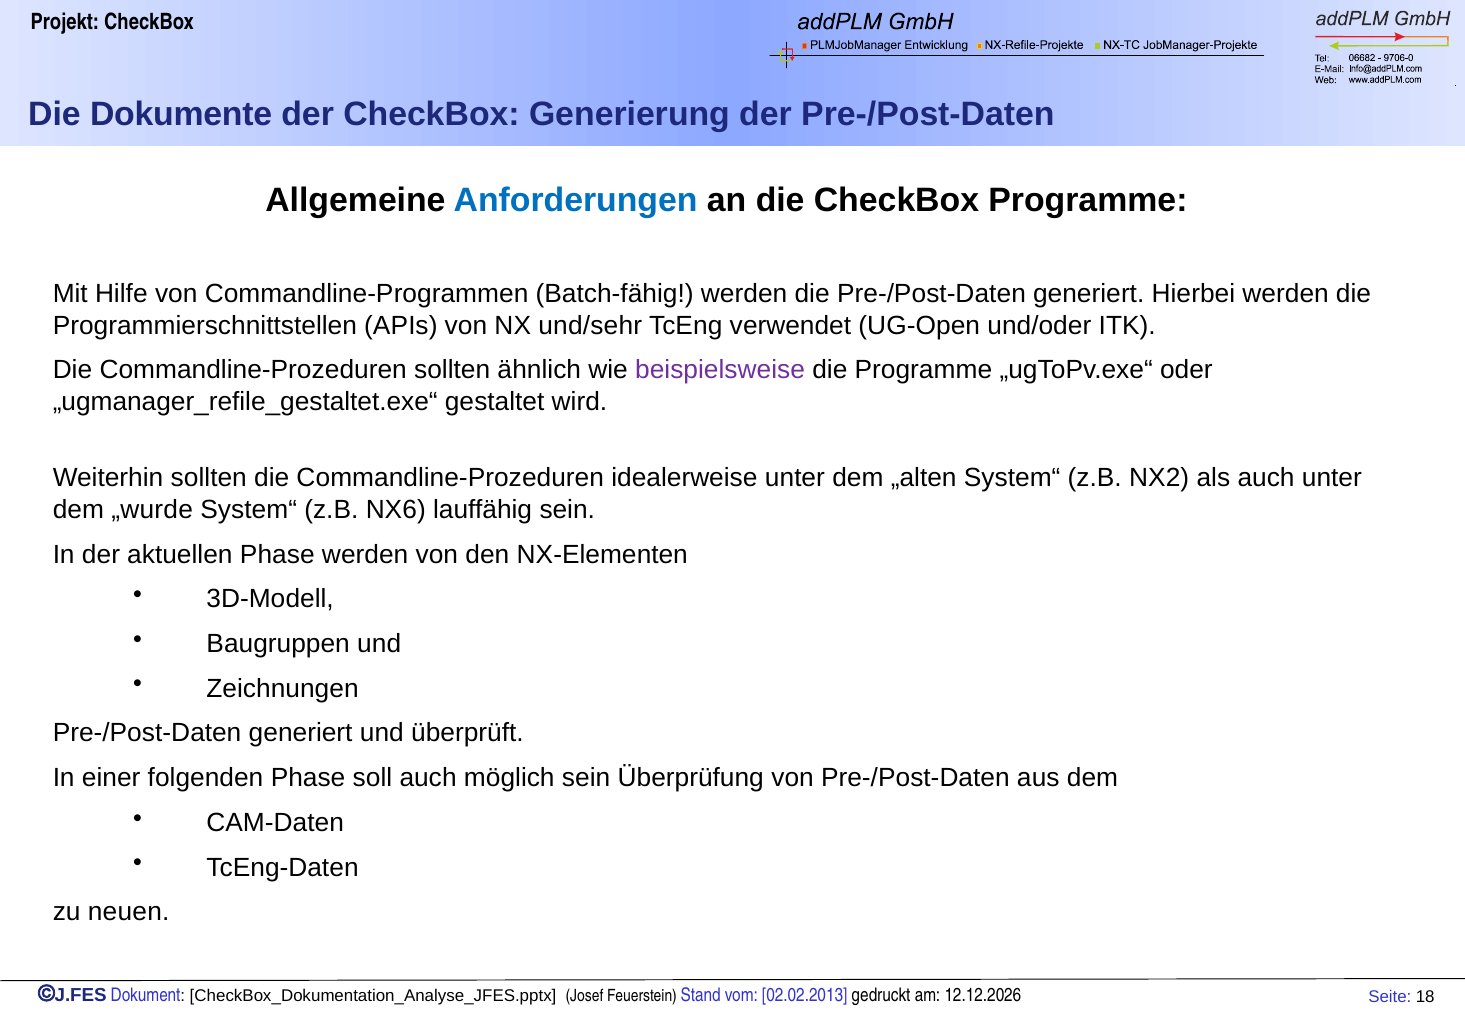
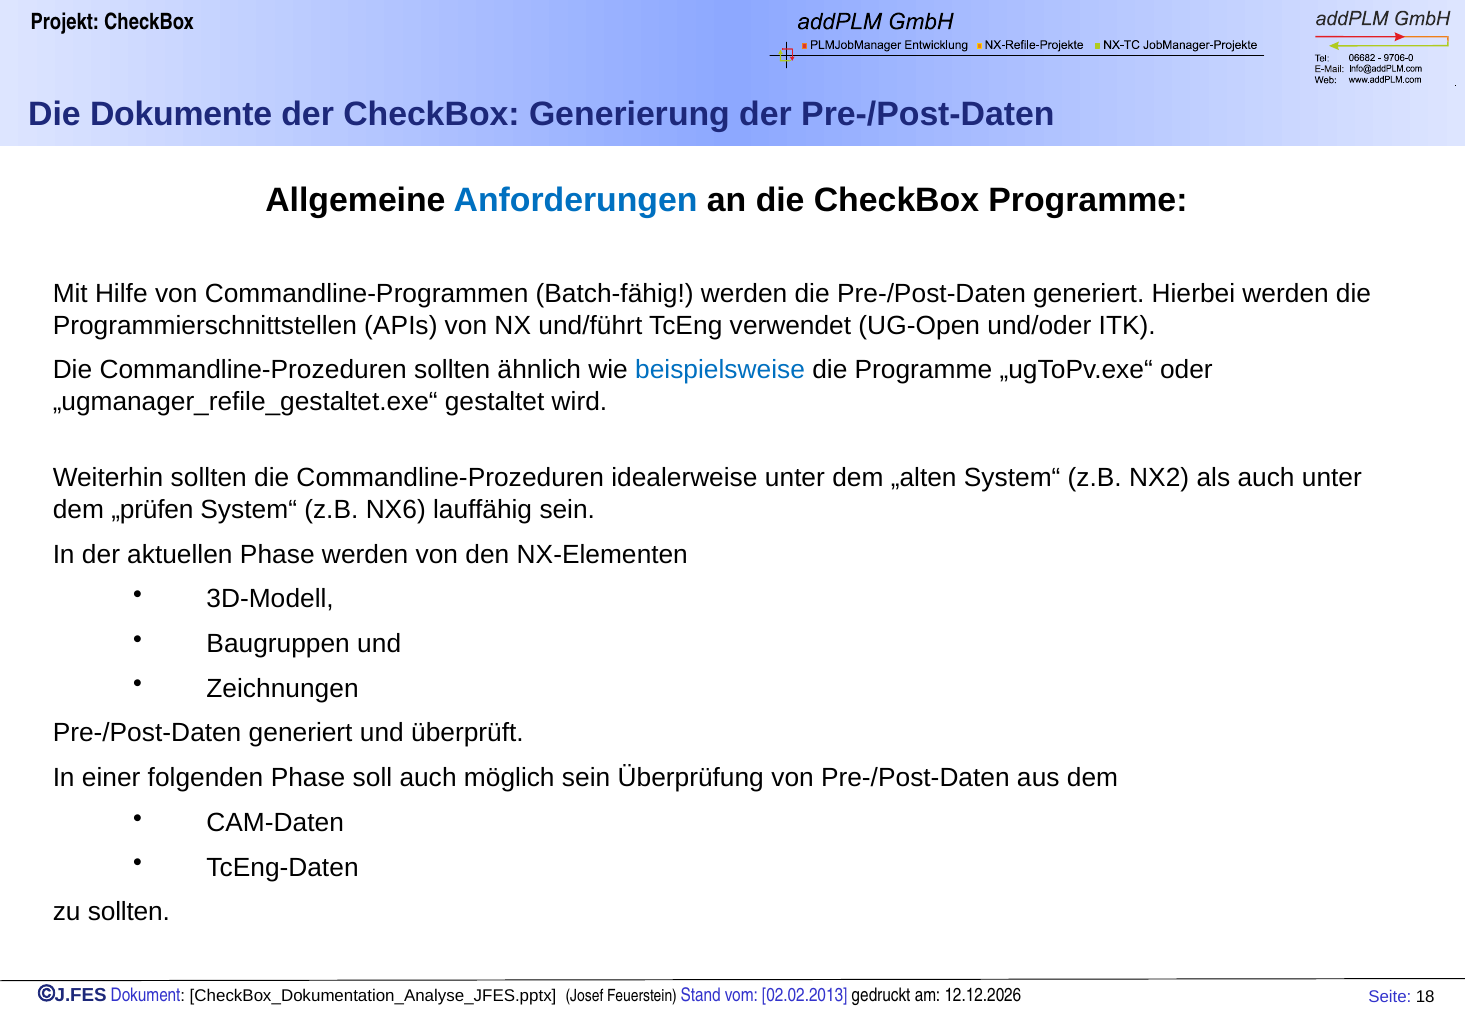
und/sehr: und/sehr -> und/führt (590, 326)
beispielsweise colour: purple -> blue (720, 370)
„wurde: „wurde -> „prüfen (152, 510)
zu neuen: neuen -> sollten (129, 912)
